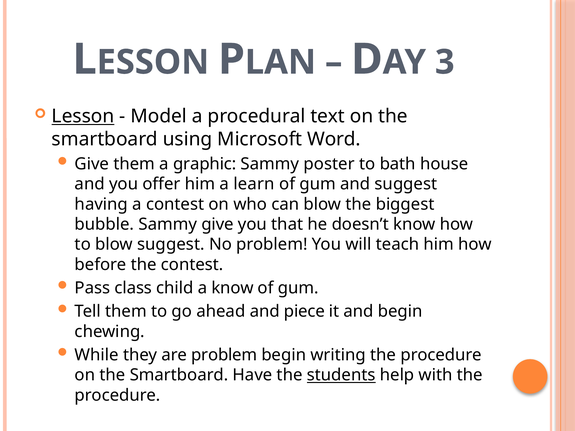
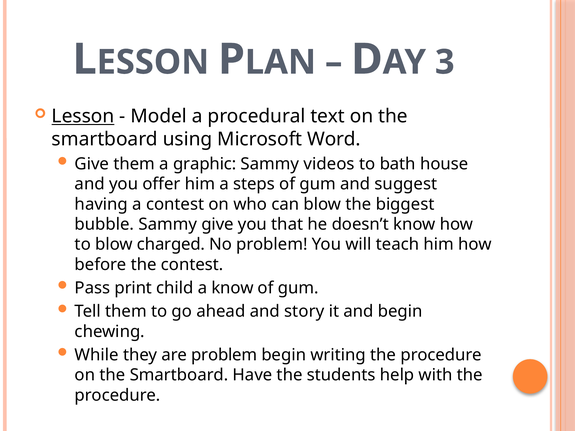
poster: poster -> videos (329, 164)
learn: learn -> steps (254, 184)
blow suggest: suggest -> charged (171, 245)
class: class -> print (133, 288)
piece: piece -> story (304, 312)
students underline: present -> none (341, 375)
